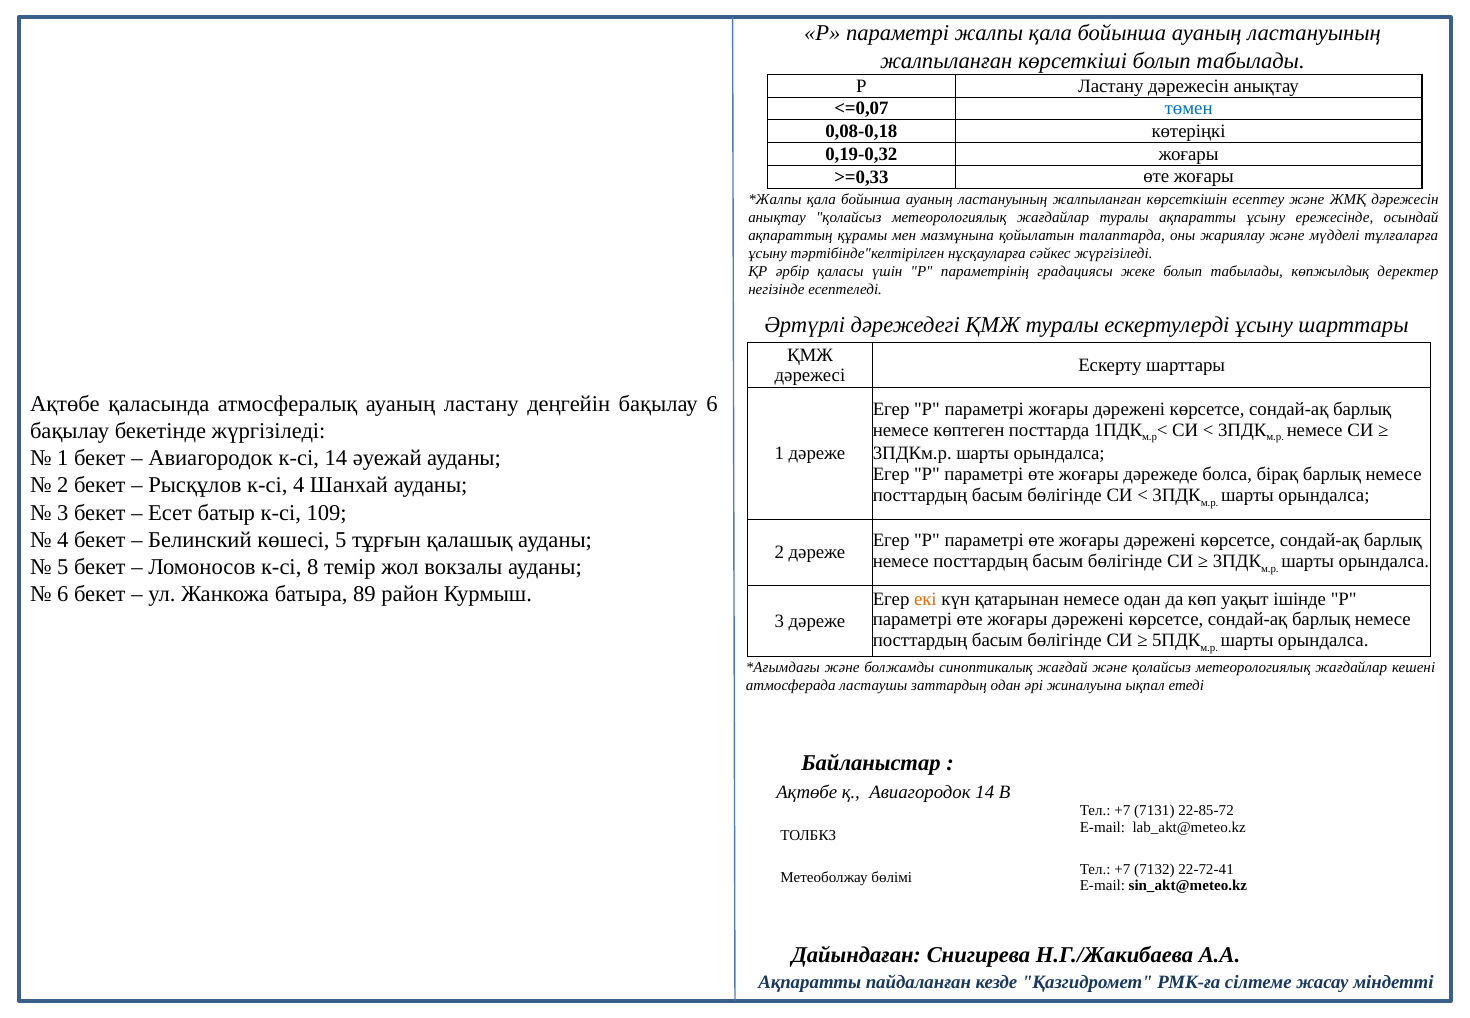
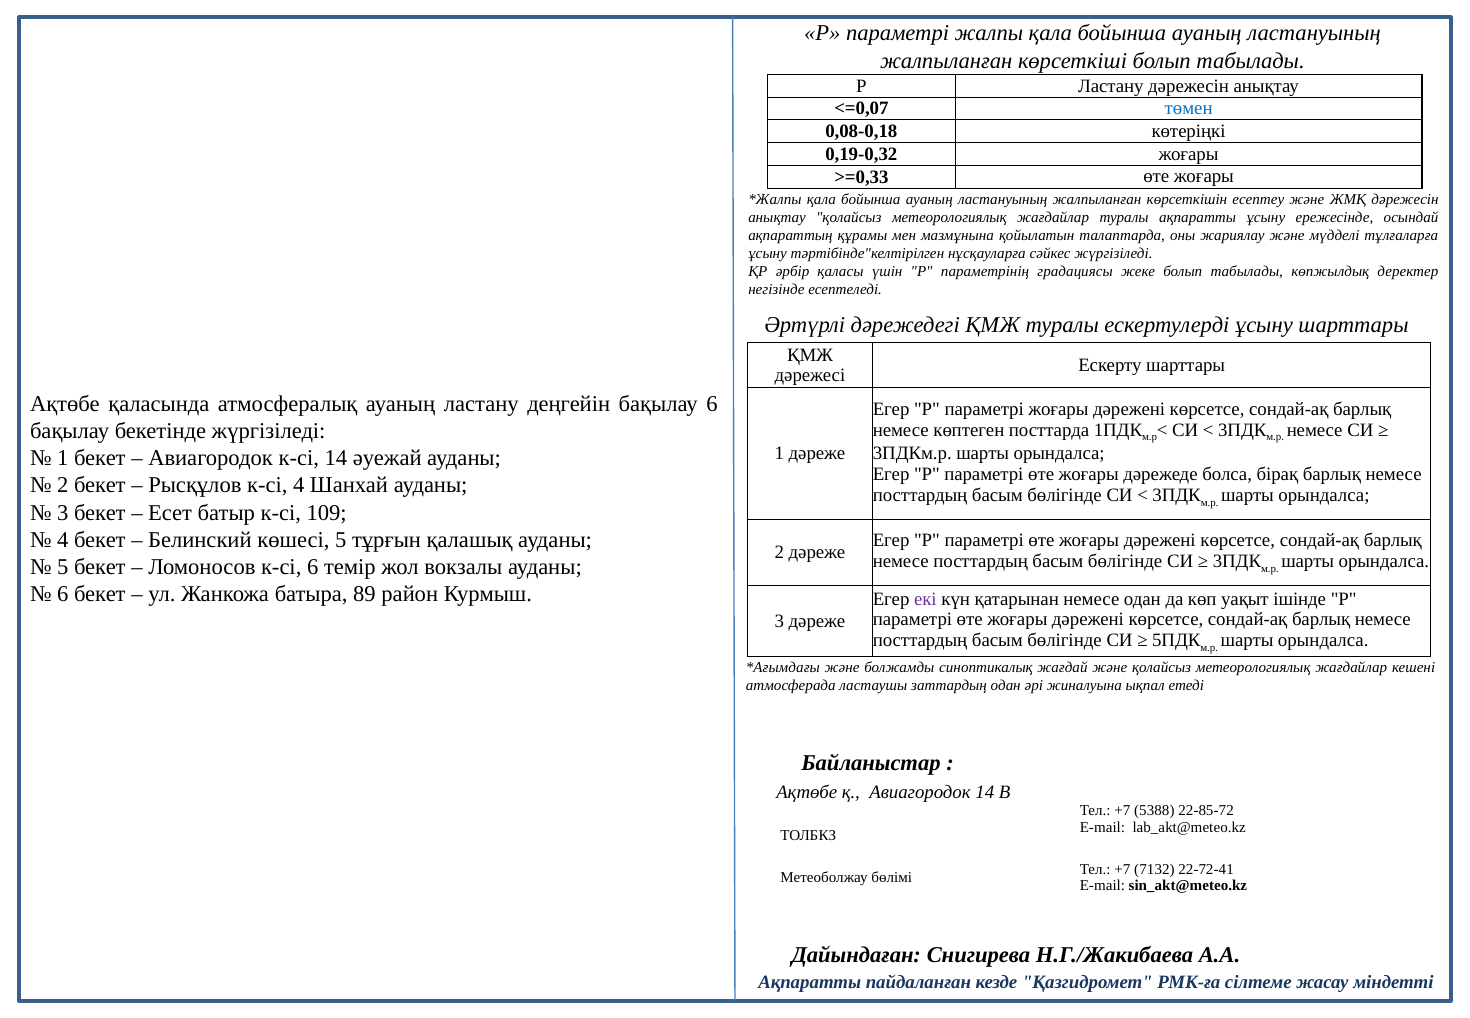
к-сі 8: 8 -> 6 (313, 567)
екі colour: orange -> purple (925, 599)
7131: 7131 -> 5388 (1154, 810)
